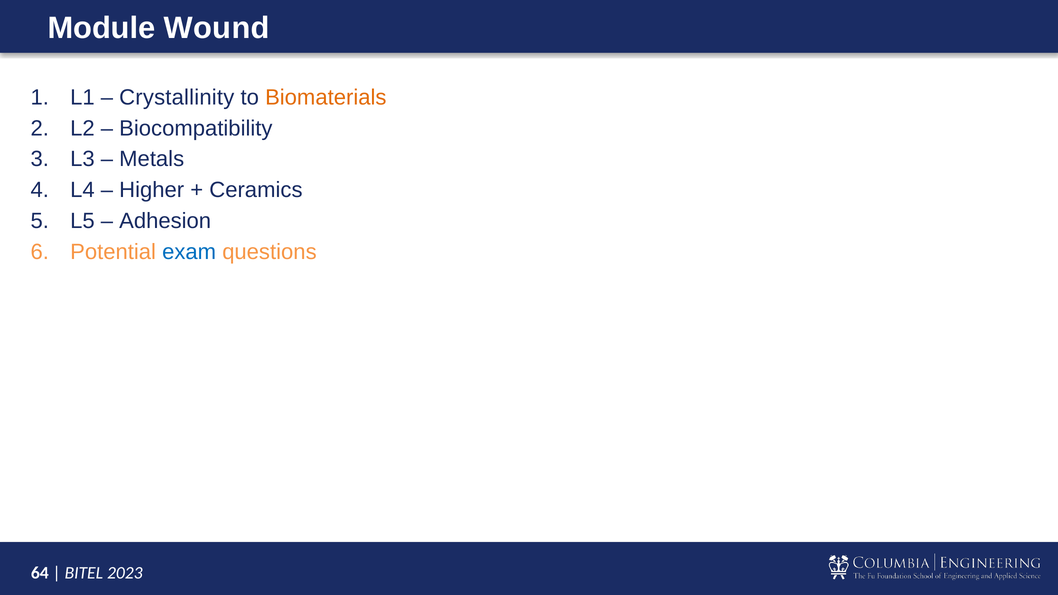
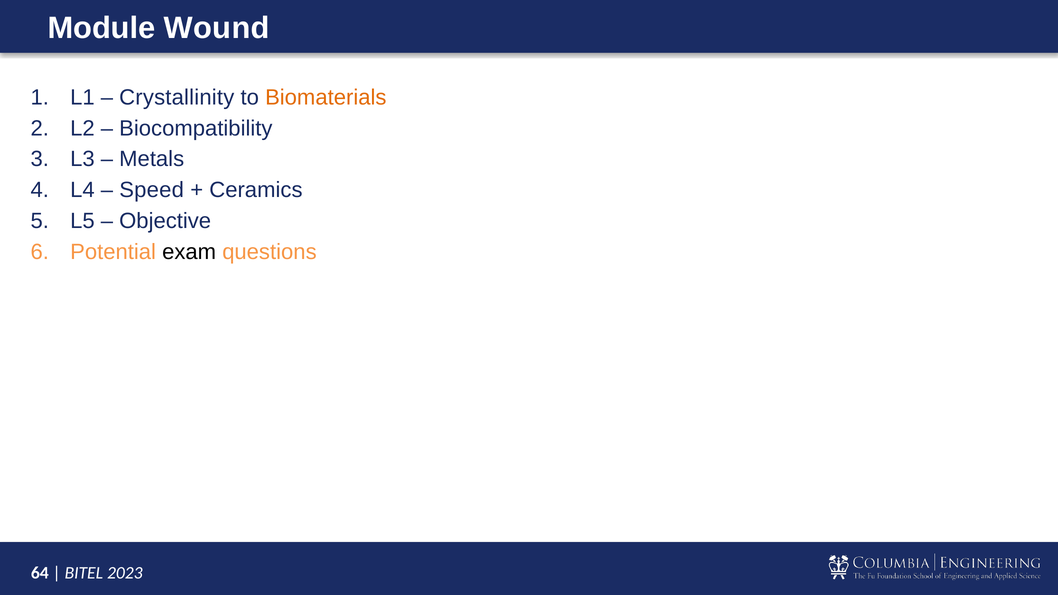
Higher: Higher -> Speed (152, 190)
Adhesion: Adhesion -> Objective (165, 221)
exam colour: blue -> black (189, 252)
